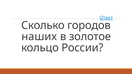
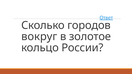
наших: наших -> вокруг (39, 37)
